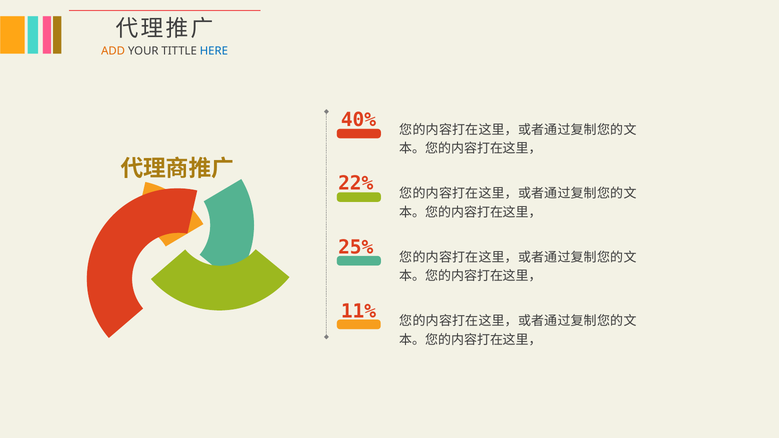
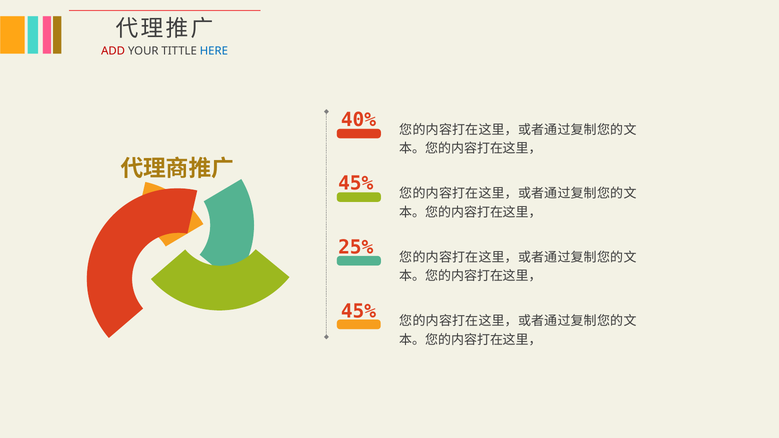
ADD colour: orange -> red (113, 51)
22%: 22% -> 45% (356, 184)
11%: 11% -> 45% (358, 311)
